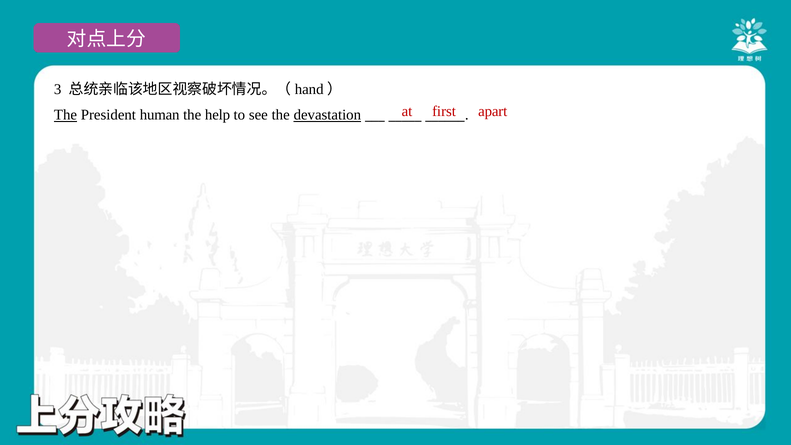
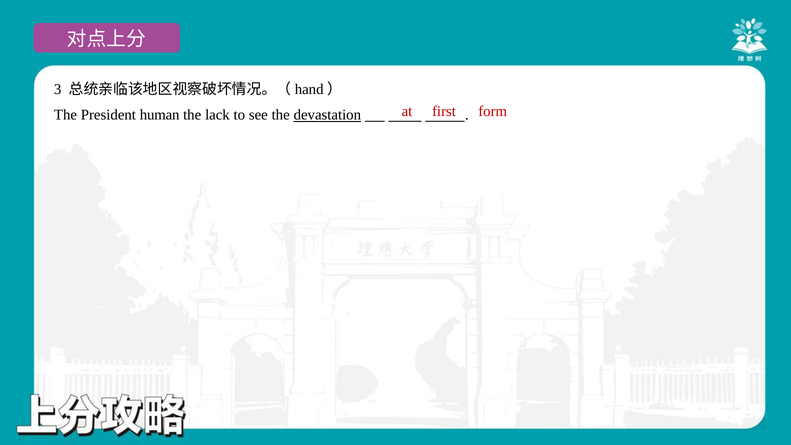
apart: apart -> form (493, 112)
The underline: present -> none (65, 115)
help: help -> lack (217, 115)
